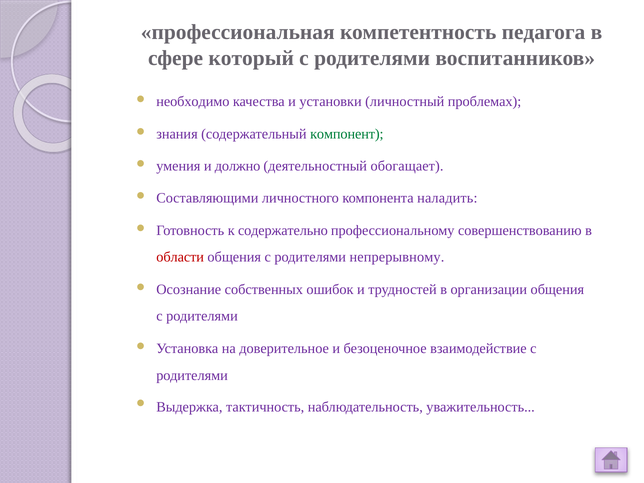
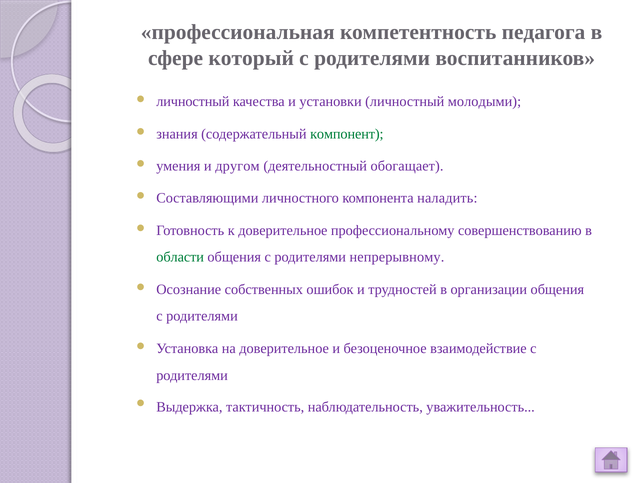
необходимо: необходимо -> личностный (193, 102)
проблемах: проблемах -> молодыми (484, 102)
должно: должно -> другом (237, 166)
к содержательно: содержательно -> доверительное (283, 230)
области colour: red -> green (180, 257)
